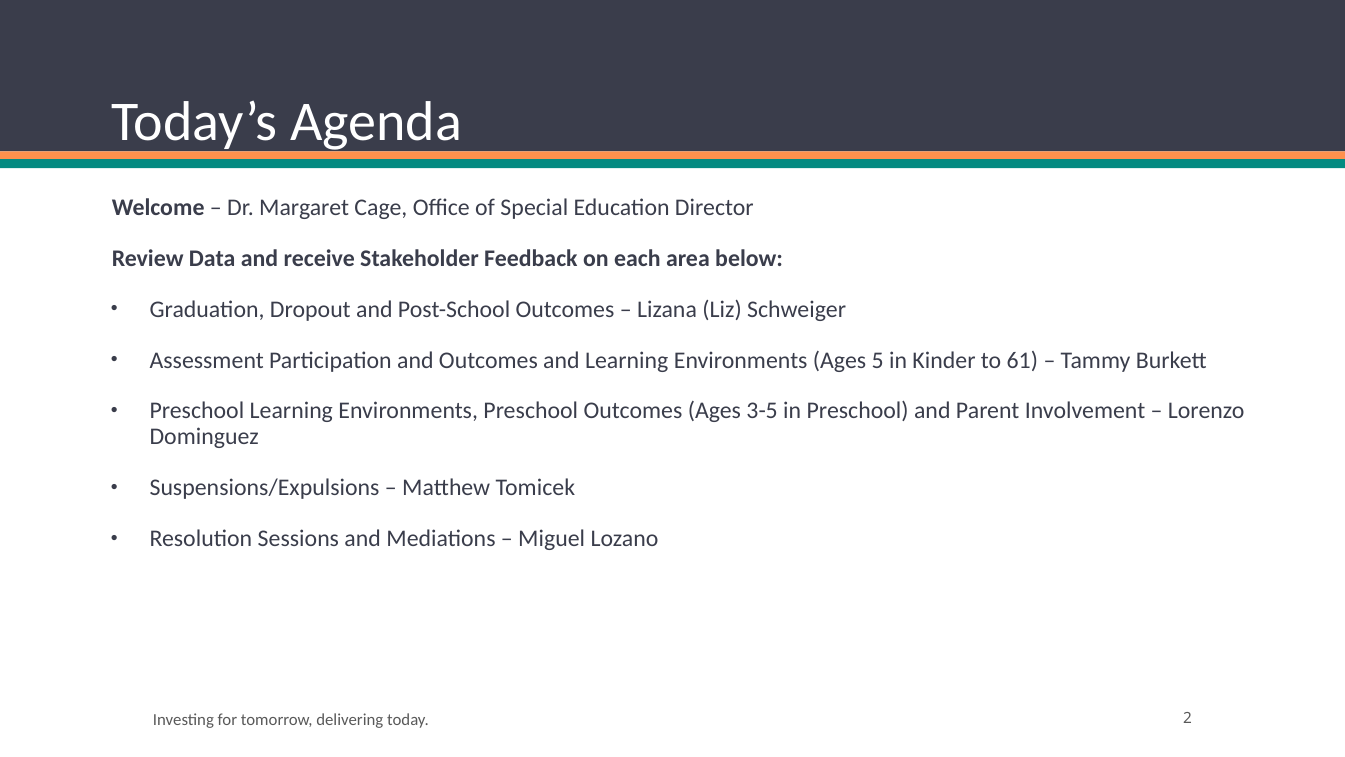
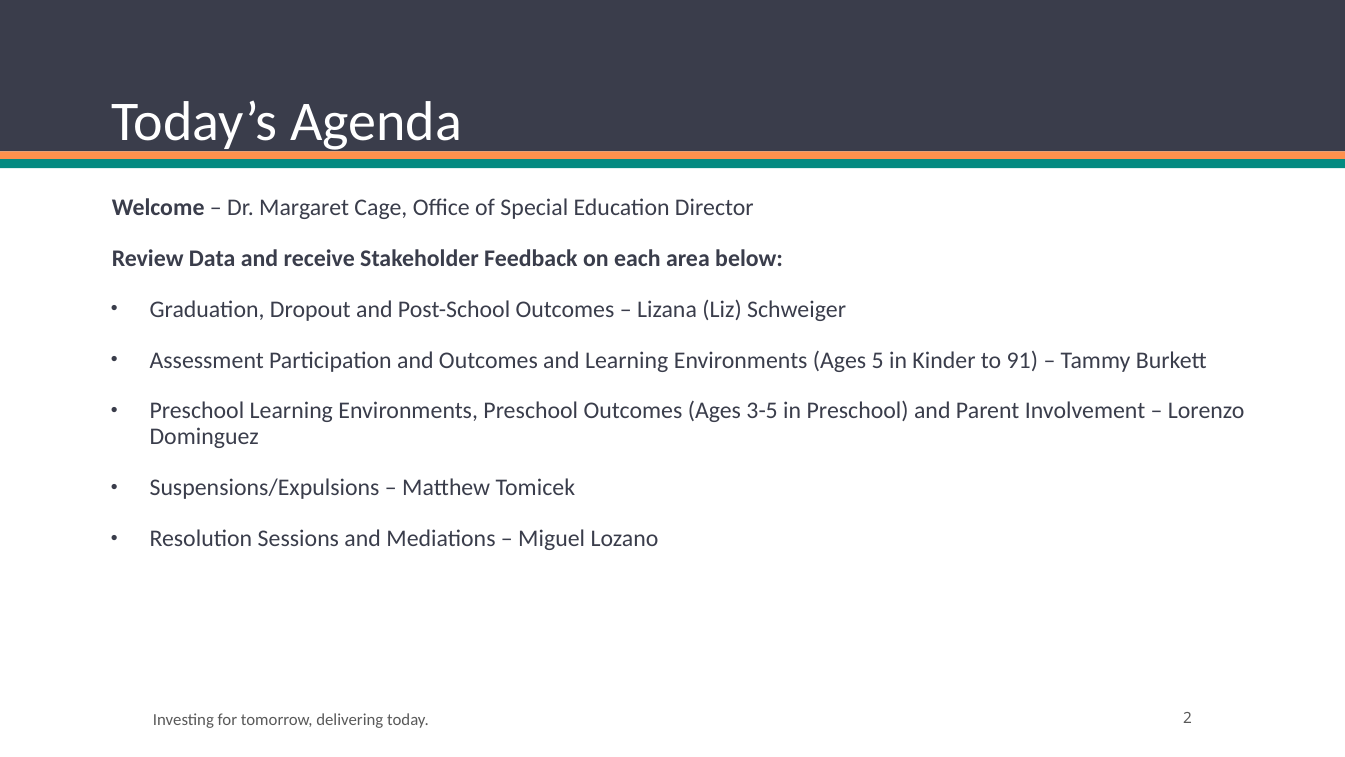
61: 61 -> 91 (1022, 360)
